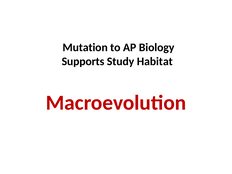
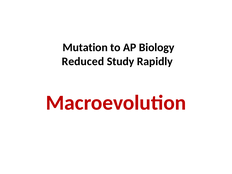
Supports: Supports -> Reduced (83, 61)
Habitat: Habitat -> Rapidly (155, 61)
